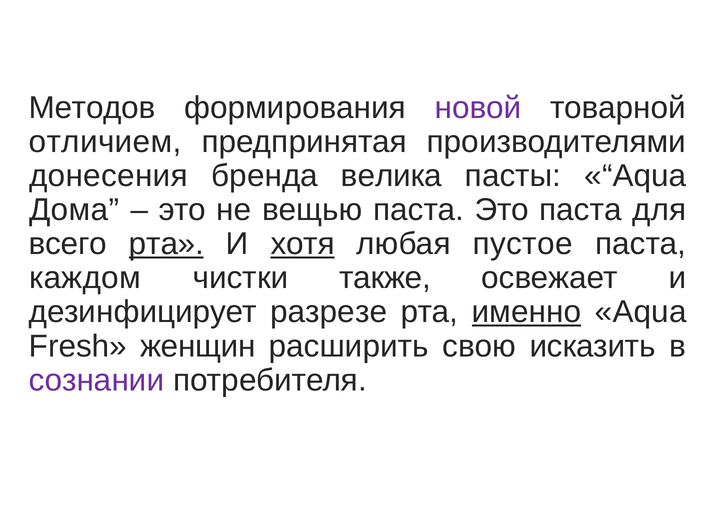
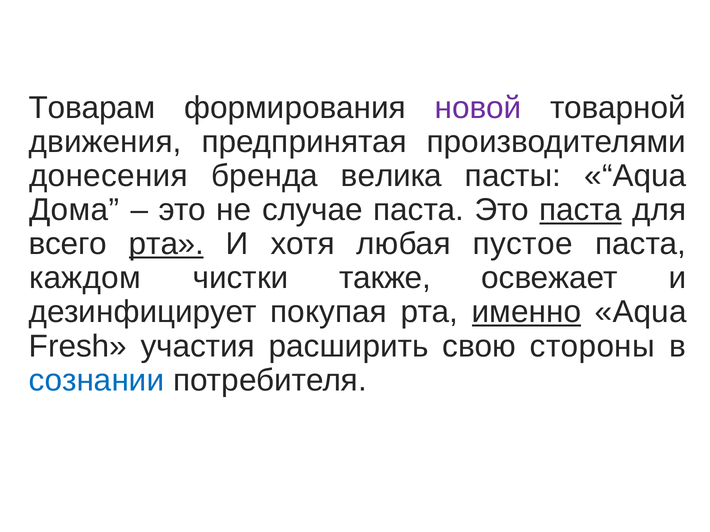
Методов: Методов -> Товарам (92, 108)
отличием: отличием -> движения (105, 142)
вещью: вещью -> случае (312, 210)
паста underline: none -> present (581, 210)
хотя underline: present -> none (303, 244)
разрезе: разрезе -> покупая (329, 312)
женщин: женщин -> участия (198, 346)
исказить: исказить -> стороны (592, 346)
сознании colour: purple -> blue (96, 381)
